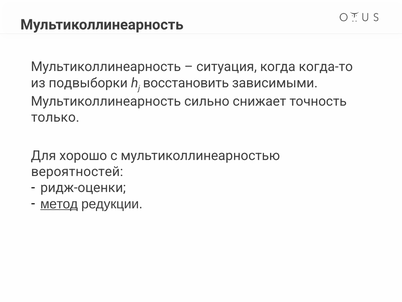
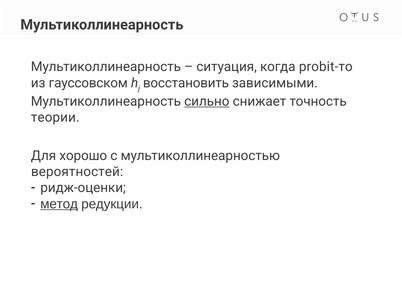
когда-то: когда-то -> probit-то (326, 67)
подвыборки: подвыборки -> гауссовском (88, 83)
сильно underline: none -> present (207, 101)
только: только -> теории (55, 117)
